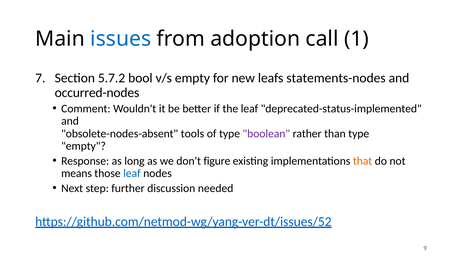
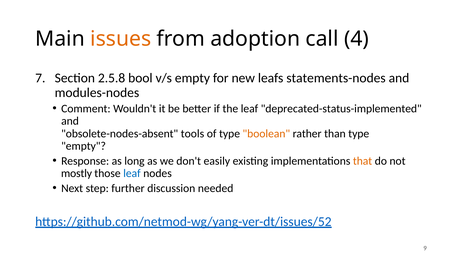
issues colour: blue -> orange (121, 39)
1: 1 -> 4 (356, 39)
5.7.2: 5.7.2 -> 2.5.8 (112, 78)
occurred-nodes: occurred-nodes -> modules-nodes (97, 93)
boolean colour: purple -> orange (266, 133)
figure: figure -> easily (217, 161)
means: means -> mostly (77, 173)
